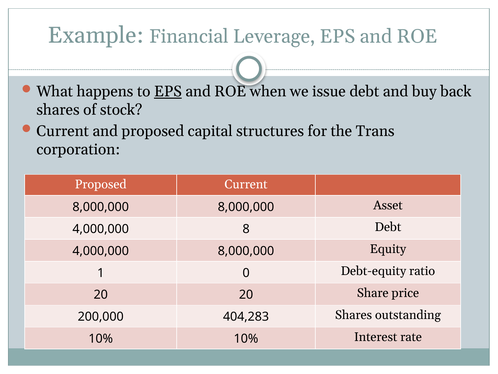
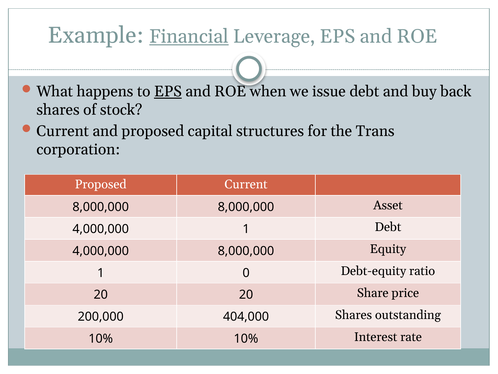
Financial underline: none -> present (189, 36)
4,000,000 8: 8 -> 1 (246, 229)
404,283: 404,283 -> 404,000 (246, 316)
